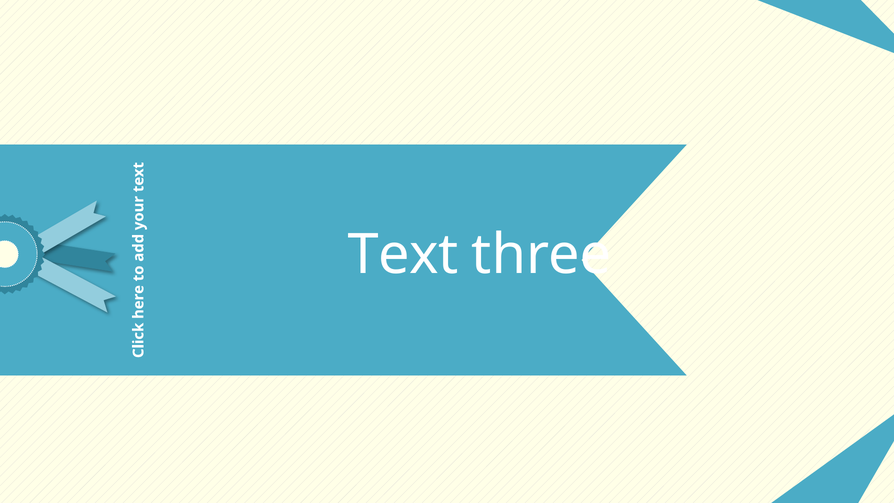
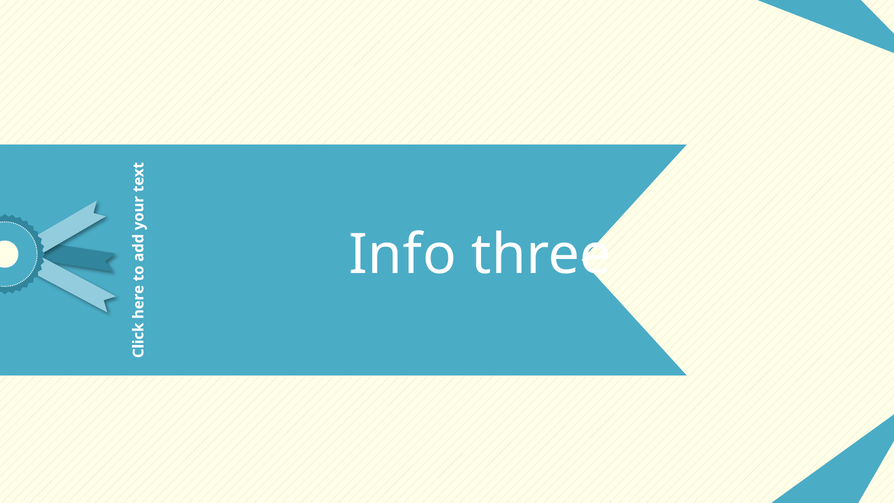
Text: Text -> Info (403, 255)
